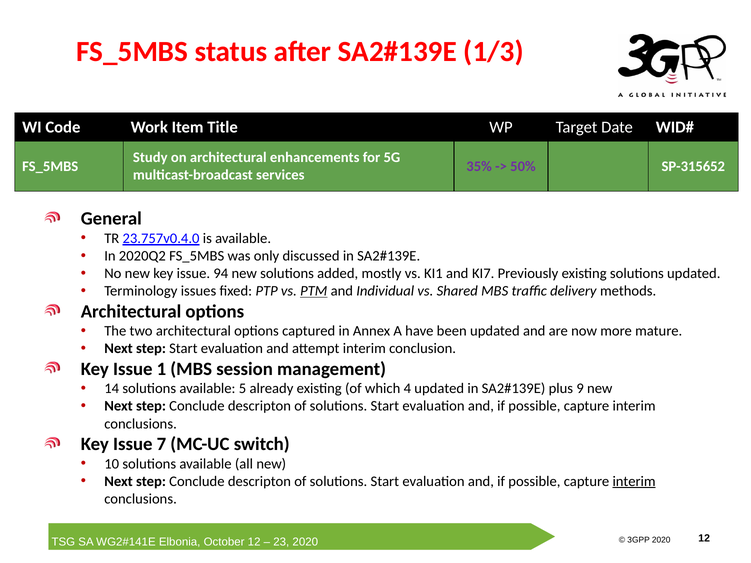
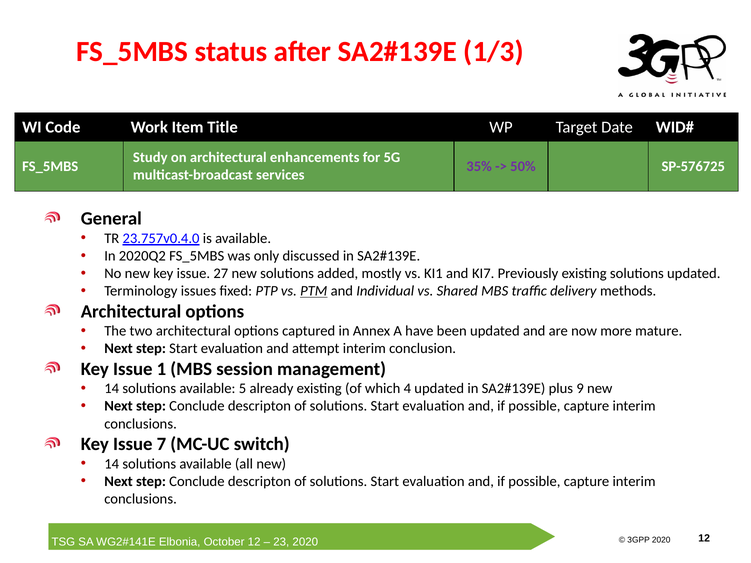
SP-315652: SP-315652 -> SP-576725 (693, 166)
94: 94 -> 27 (221, 274)
10: 10 -> 14 (112, 464)
interim underline: present -> none (634, 481)
